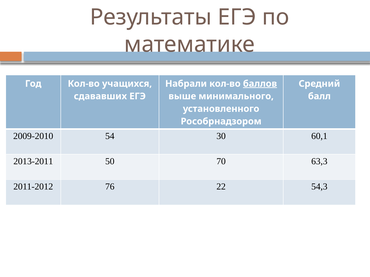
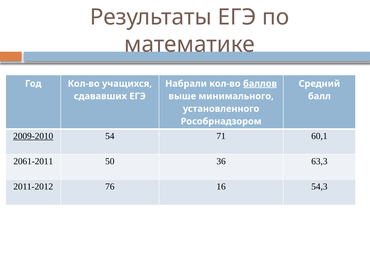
2009-2010 underline: none -> present (33, 136)
30: 30 -> 71 (221, 136)
2013-2011: 2013-2011 -> 2061-2011 (33, 162)
70: 70 -> 36 (221, 162)
22: 22 -> 16 (221, 187)
